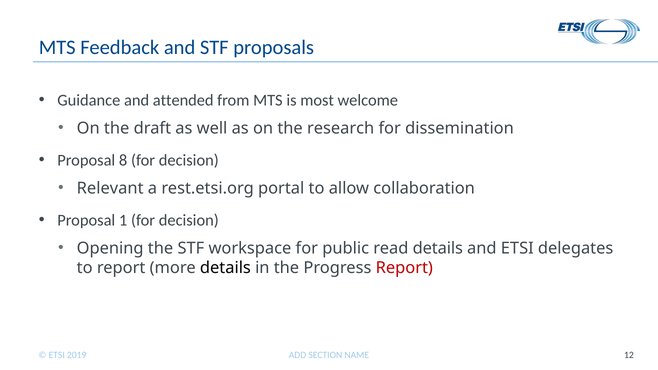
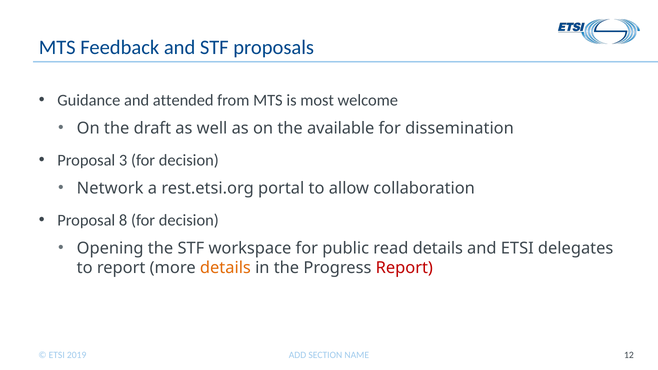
research: research -> available (341, 128)
8: 8 -> 3 (123, 160)
Relevant: Relevant -> Network (110, 188)
1: 1 -> 8 (123, 220)
details colour: black -> orange (225, 268)
